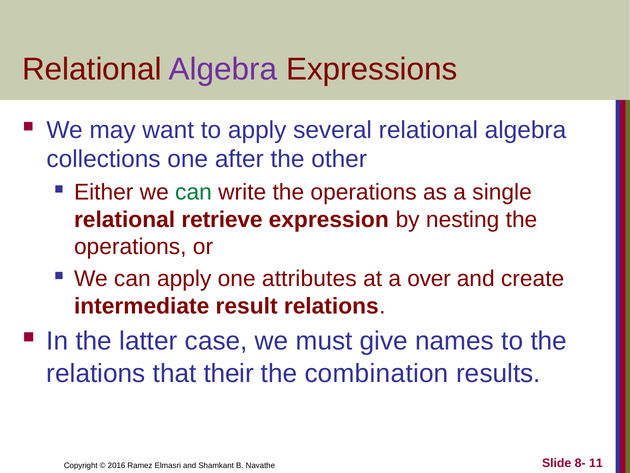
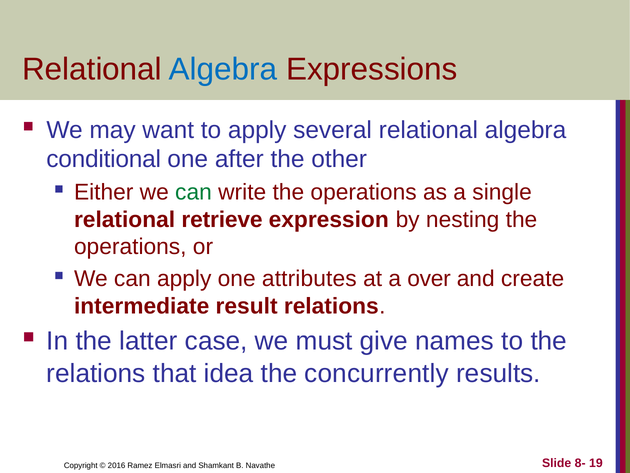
Algebra colour: purple -> blue (223, 69)
collections: collections -> conditional (104, 159)
their: their -> idea (229, 373)
combination: combination -> concurrently (377, 373)
11: 11 -> 19 (596, 463)
